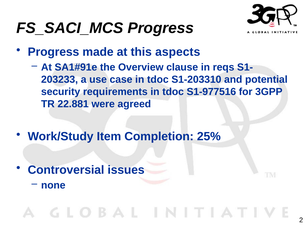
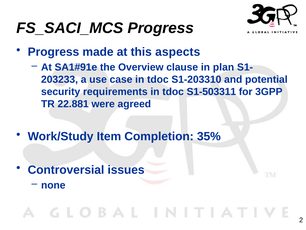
reqs: reqs -> plan (224, 67)
S1-977516: S1-977516 -> S1-503311 (211, 92)
25%: 25% -> 35% (209, 136)
